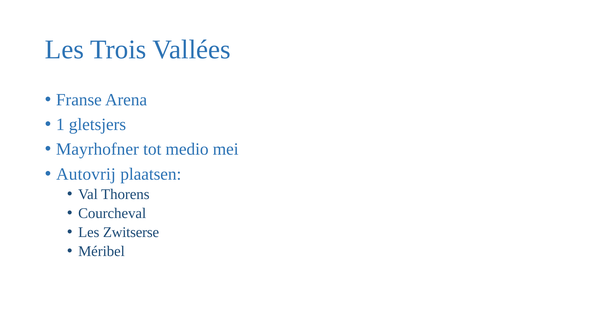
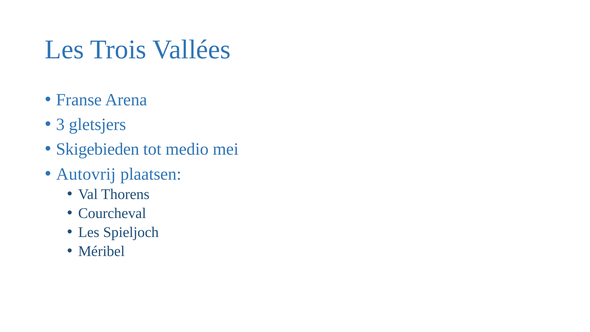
1: 1 -> 3 (60, 124)
Mayrhofner: Mayrhofner -> Skigebieden (98, 149)
Zwitserse: Zwitserse -> Spieljoch (131, 232)
